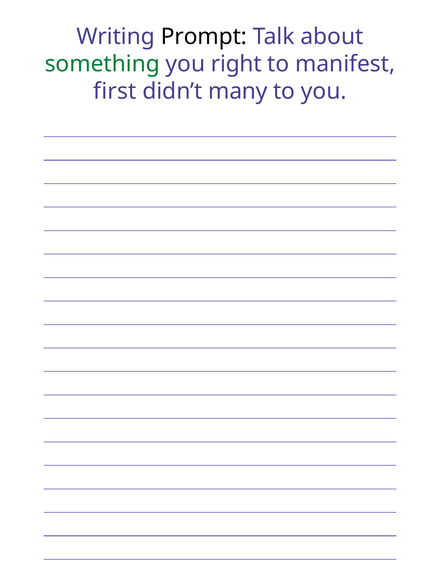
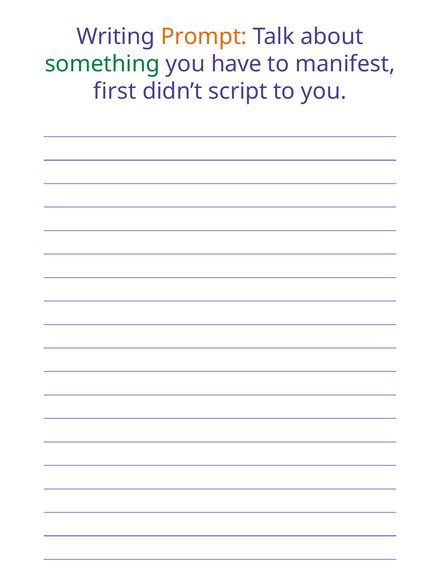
Prompt colour: black -> orange (204, 37)
right: right -> have (236, 64)
many: many -> script (238, 91)
